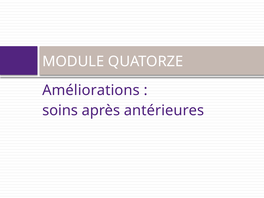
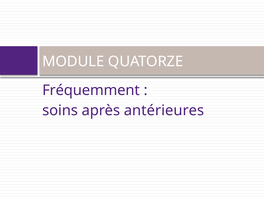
Améliorations: Améliorations -> Fréquemment (91, 90)
